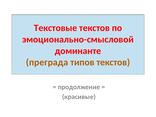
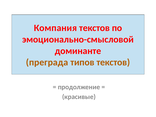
Текстовые: Текстовые -> Компания (55, 28)
